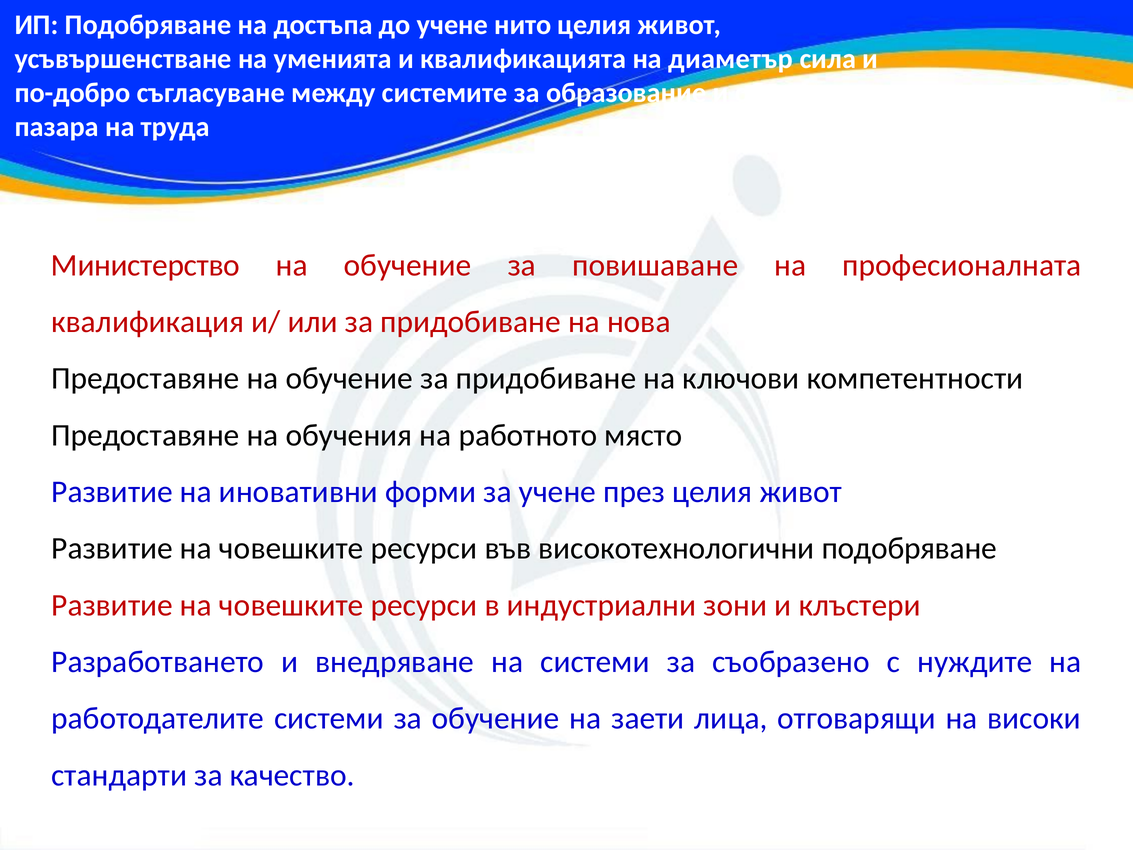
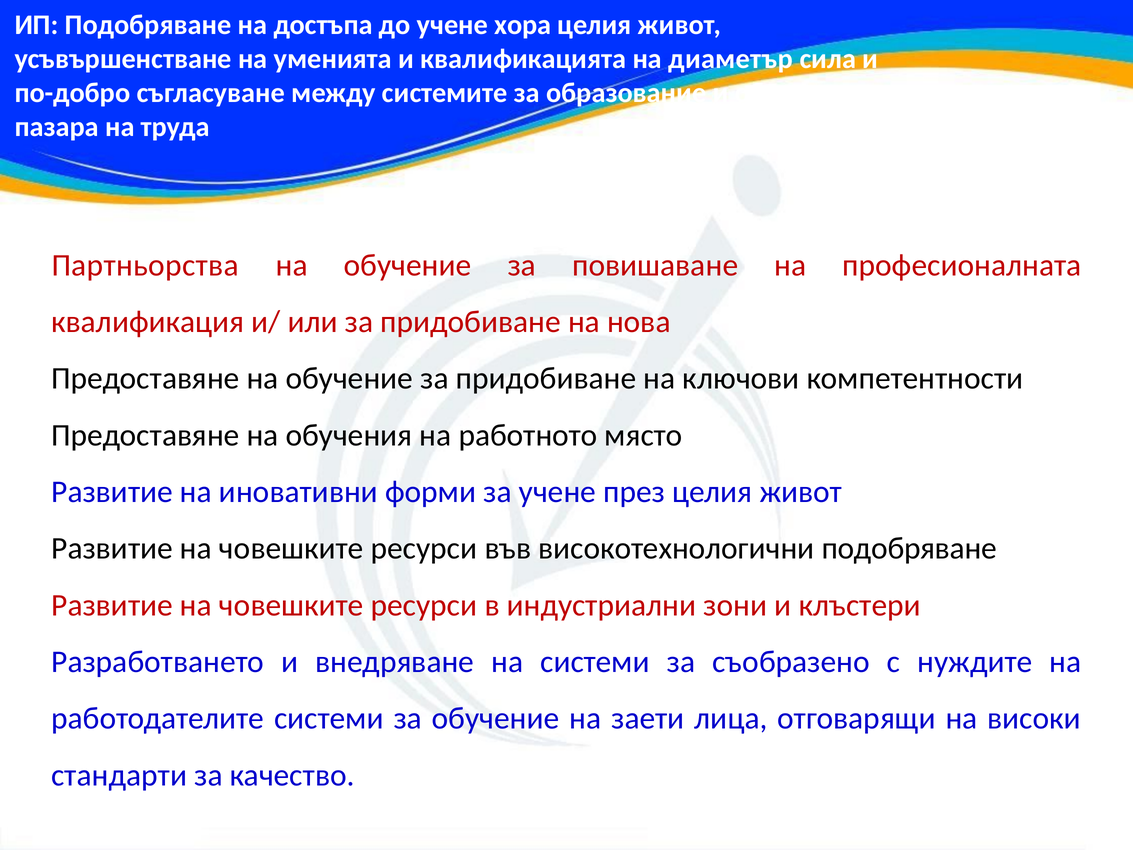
нито: нито -> хора (523, 25)
Министерство: Министерство -> Партньорства (145, 265)
